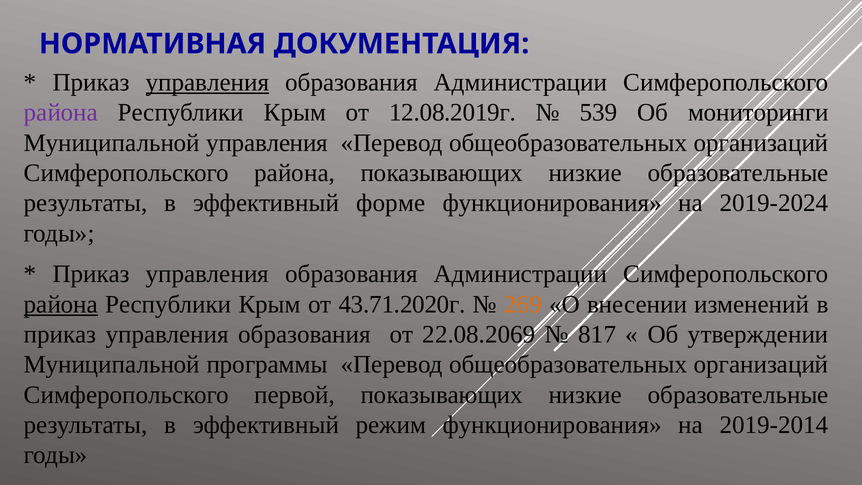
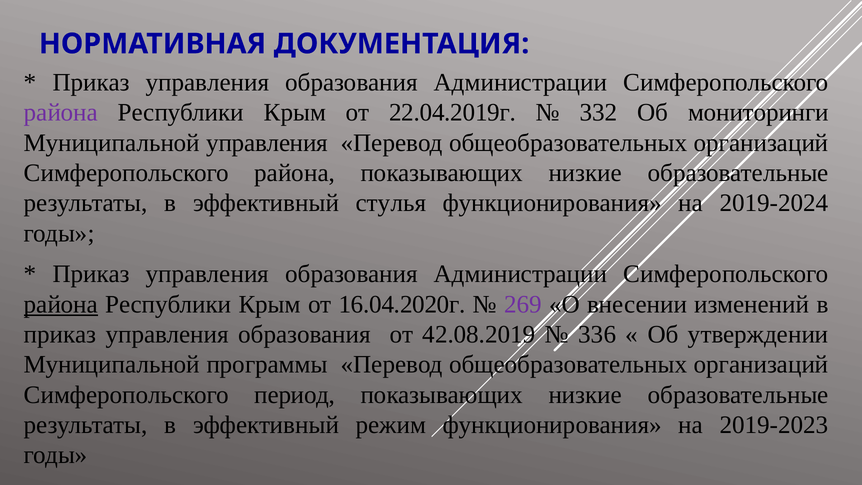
управления underline: present -> none (207, 82)
12.08.2019г: 12.08.2019г -> 22.04.2019г (453, 113)
539: 539 -> 332 (599, 113)
форме: форме -> стулья (391, 203)
43.71.2020г: 43.71.2020г -> 16.04.2020г (402, 304)
269 colour: orange -> purple (523, 304)
22.08.2069: 22.08.2069 -> 42.08.2019 (479, 334)
817: 817 -> 336 (597, 334)
первой: первой -> период (295, 395)
2019-2014: 2019-2014 -> 2019-2023 (774, 425)
